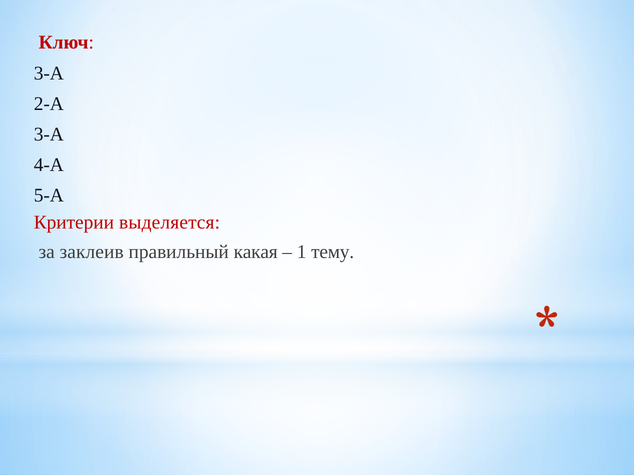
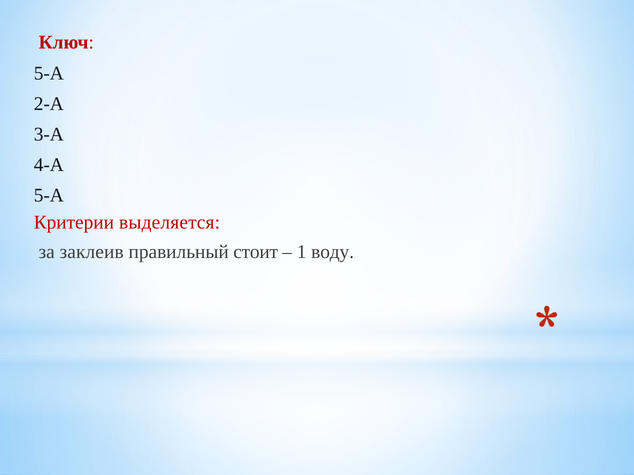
3-А: 3-А -> 5-А (49, 73)
какая: какая -> стоит (256, 252)
тему: тему -> воду (333, 252)
